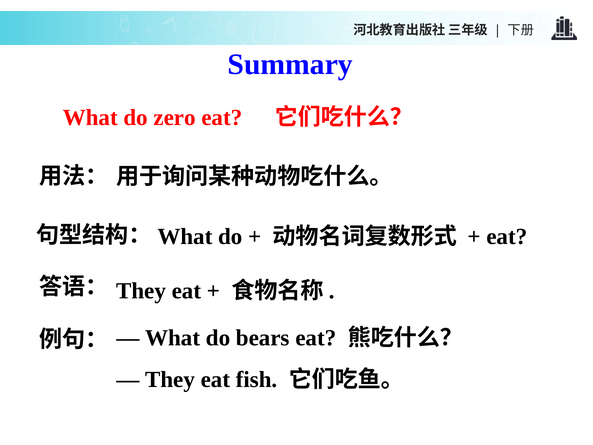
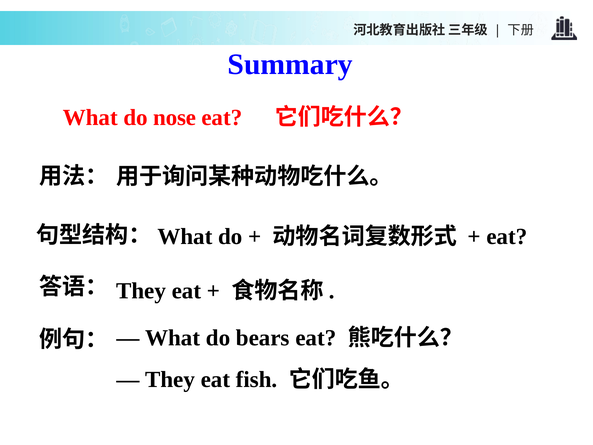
zero: zero -> nose (175, 117)
